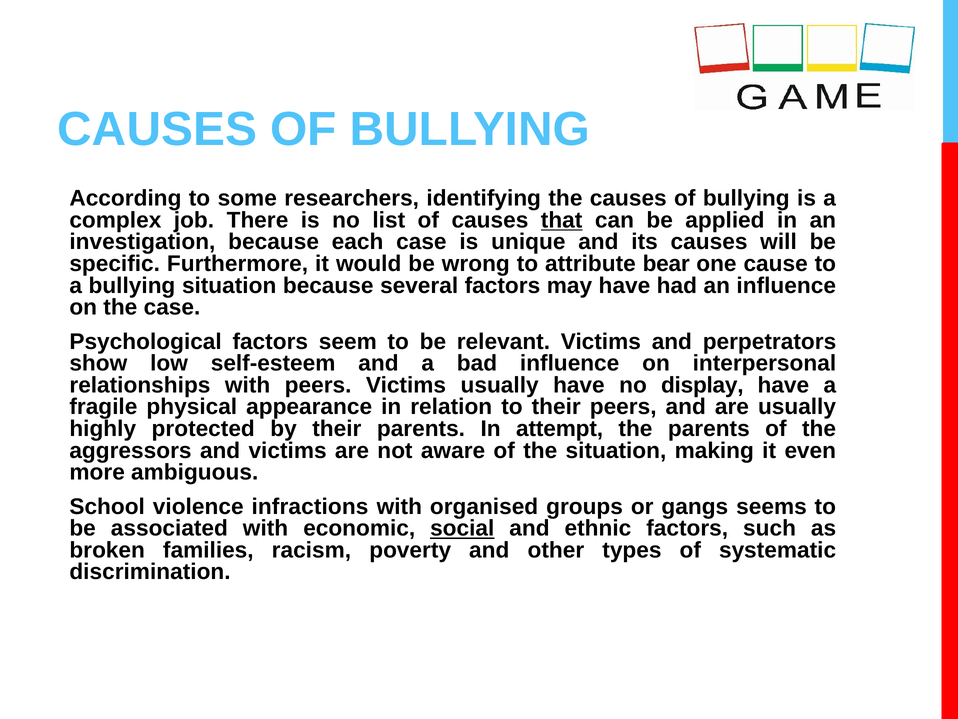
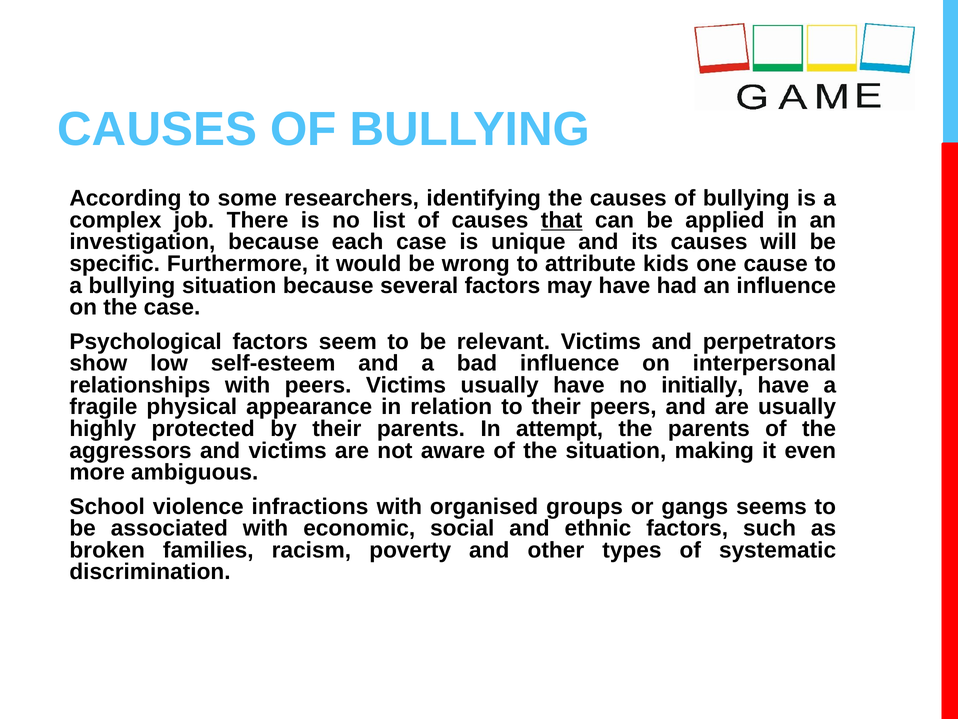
bear: bear -> kids (666, 264)
display: display -> initially (702, 385)
social underline: present -> none (462, 528)
